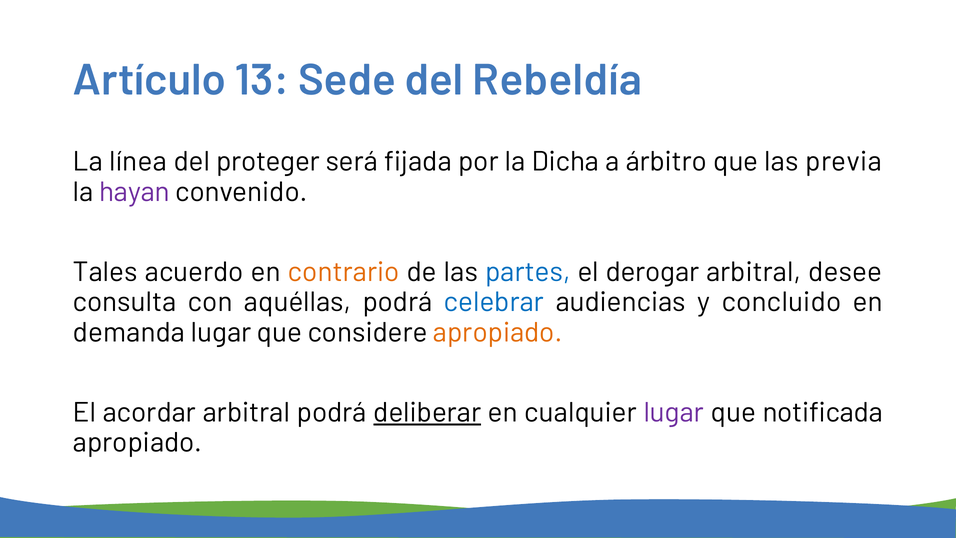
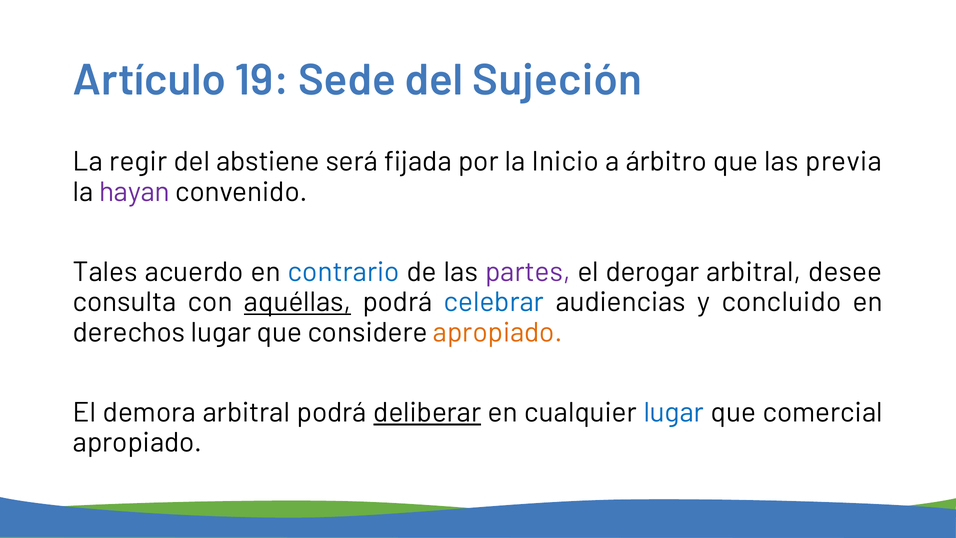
13: 13 -> 19 (262, 80)
Rebeldía: Rebeldía -> Sujeción (557, 80)
línea: línea -> regir (138, 162)
proteger: proteger -> abstiene (268, 162)
Dicha: Dicha -> Inicio (565, 162)
contrario colour: orange -> blue (344, 272)
partes colour: blue -> purple (528, 272)
aquéllas underline: none -> present (298, 302)
demanda: demanda -> derechos (129, 332)
acordar: acordar -> demora (149, 412)
lugar colour: purple -> blue (674, 412)
notificada: notificada -> comercial (823, 412)
